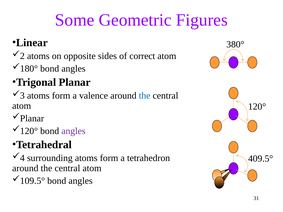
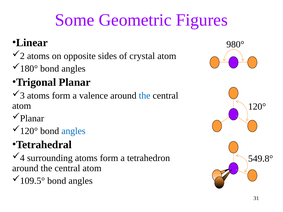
380°: 380° -> 980° (235, 44)
correct: correct -> crystal (142, 56)
angles colour: purple -> blue (74, 131)
409.5°: 409.5° -> 549.8° (261, 159)
